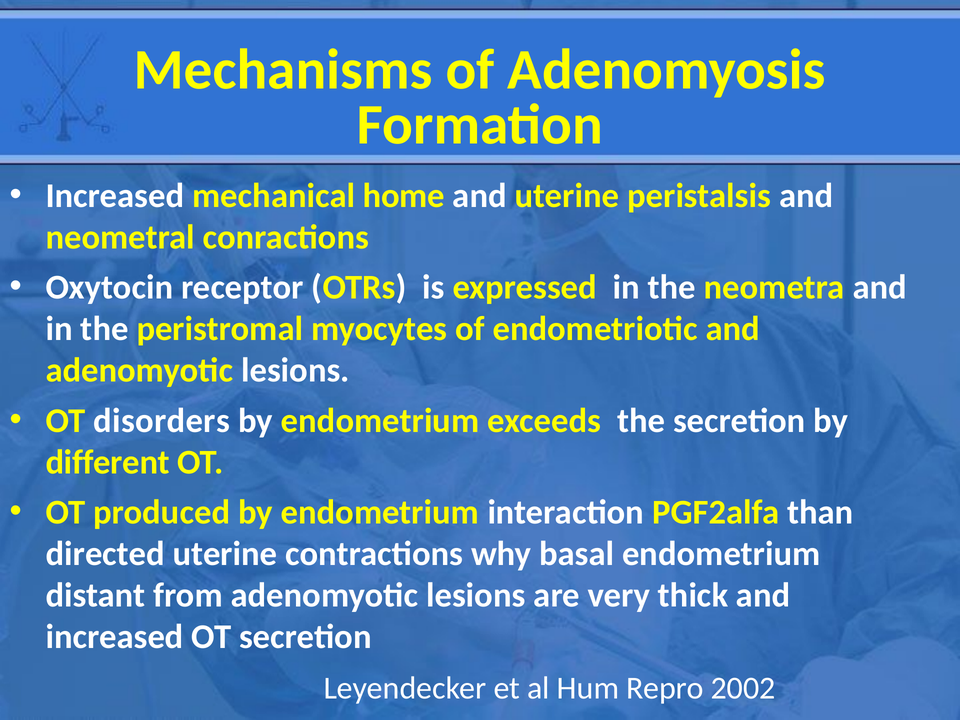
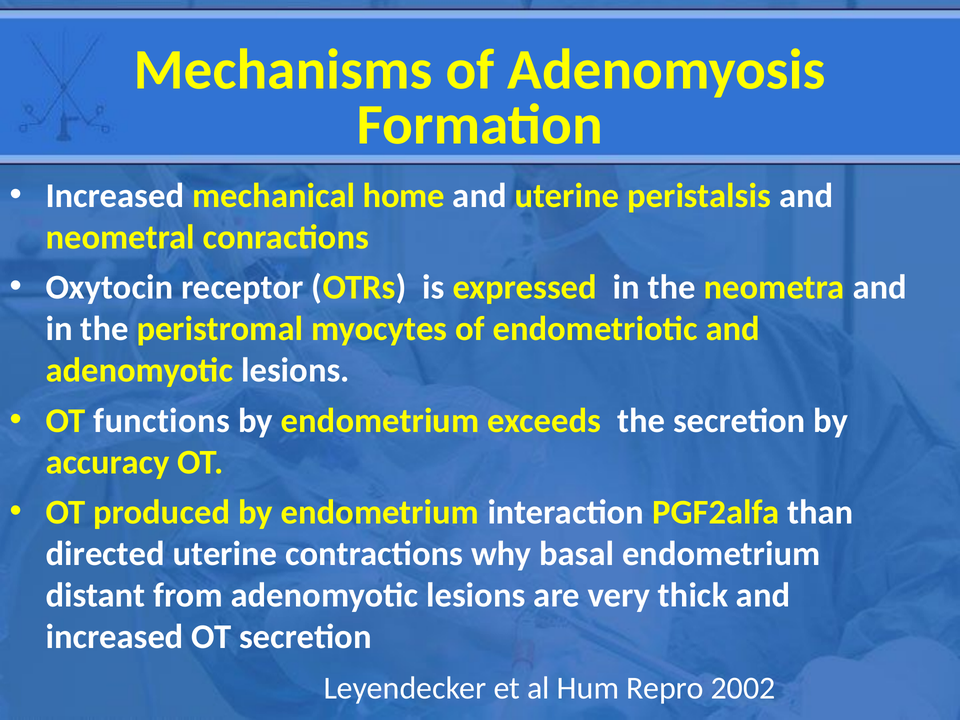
disorders: disorders -> functions (162, 421)
different: different -> accuracy (108, 462)
